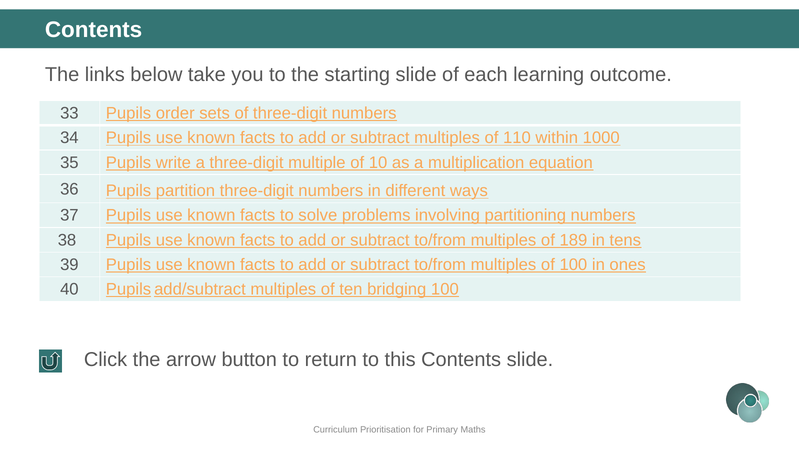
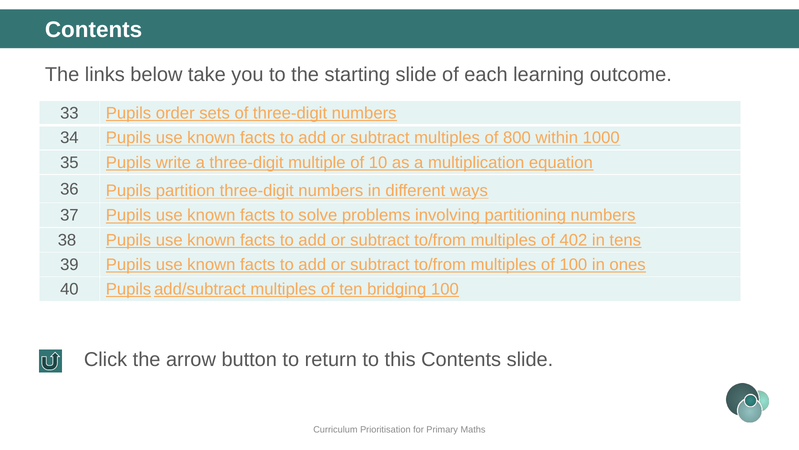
110: 110 -> 800 (517, 138)
189: 189 -> 402 (573, 240)
